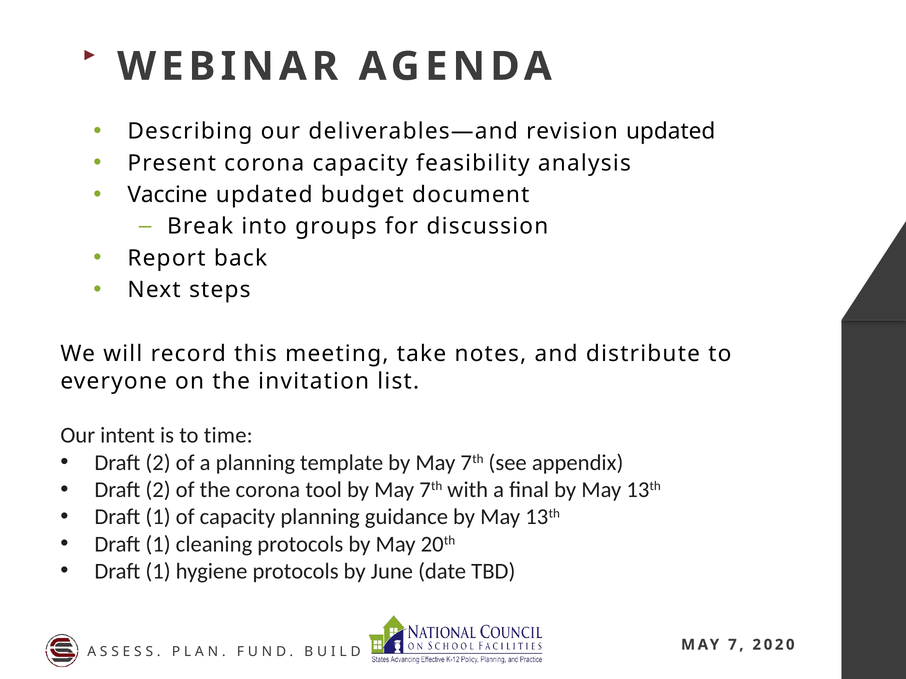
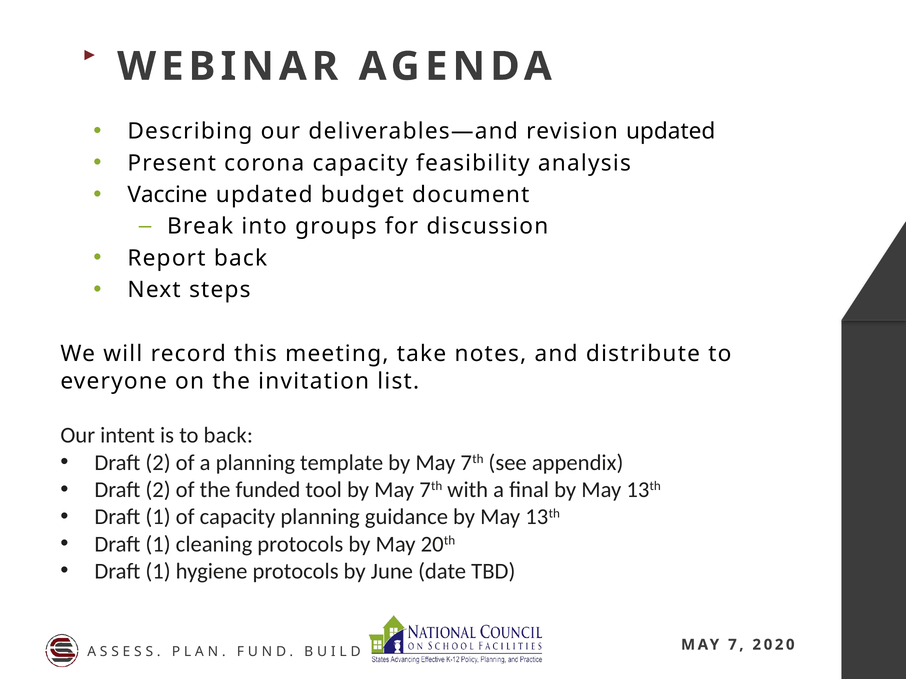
to time: time -> back (228, 436)
the corona: corona -> funded (268, 490)
